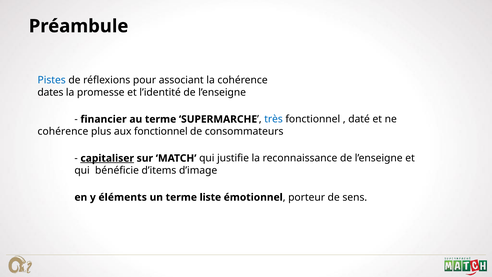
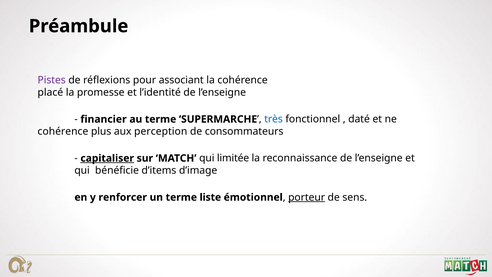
Pistes colour: blue -> purple (52, 80)
dates: dates -> placé (50, 92)
aux fonctionnel: fonctionnel -> perception (161, 131)
justifie: justifie -> limitée (233, 158)
éléments: éléments -> renforcer (123, 197)
porteur underline: none -> present (307, 197)
